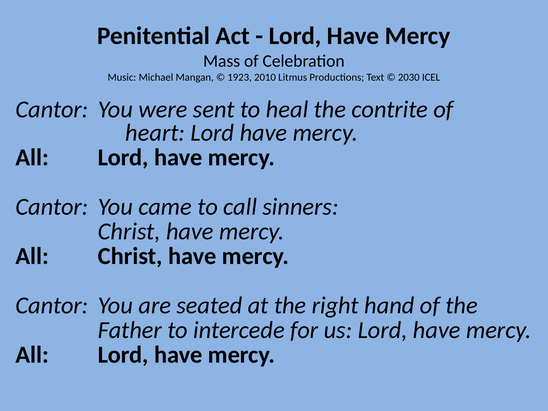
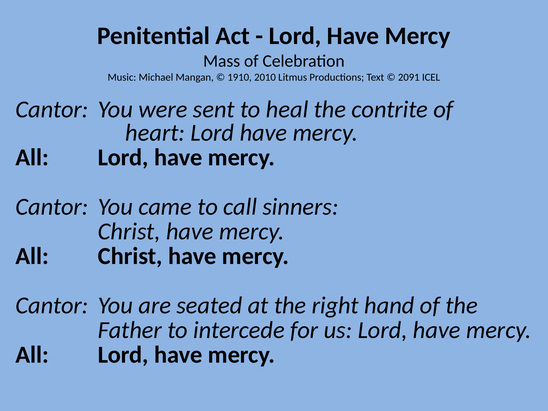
1923: 1923 -> 1910 (240, 77)
2030: 2030 -> 2091 (409, 77)
